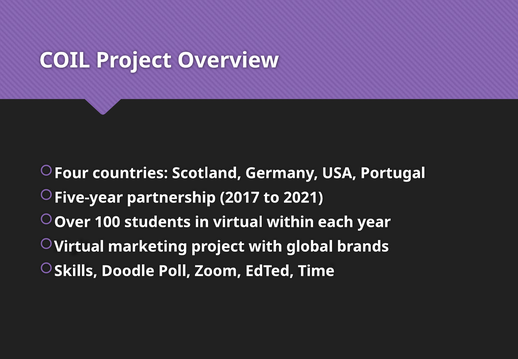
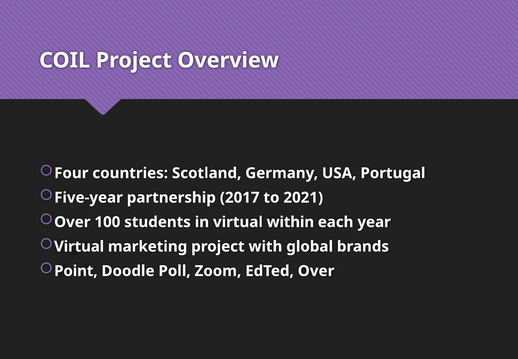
Skills: Skills -> Point (76, 271)
EdTed Time: Time -> Over (316, 271)
